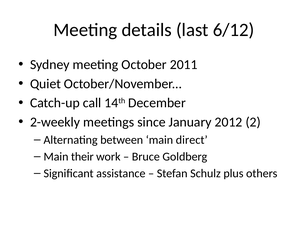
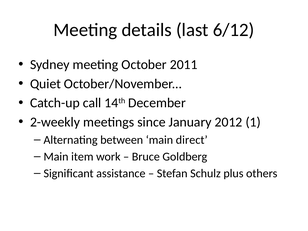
2: 2 -> 1 (253, 122)
their: their -> item (82, 157)
